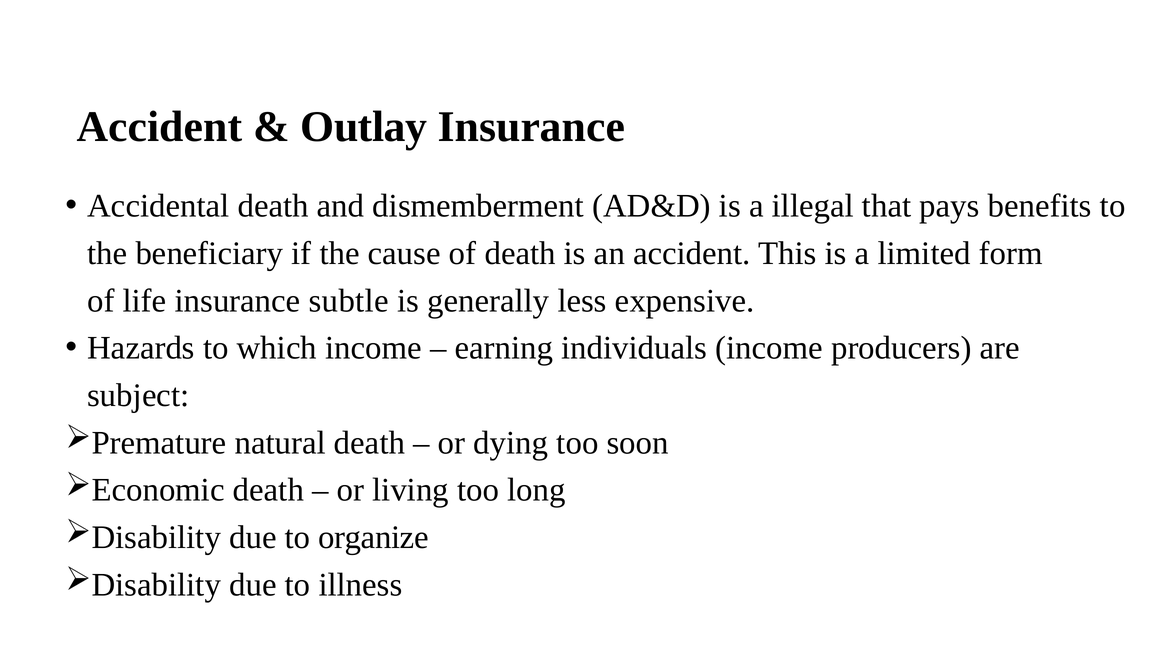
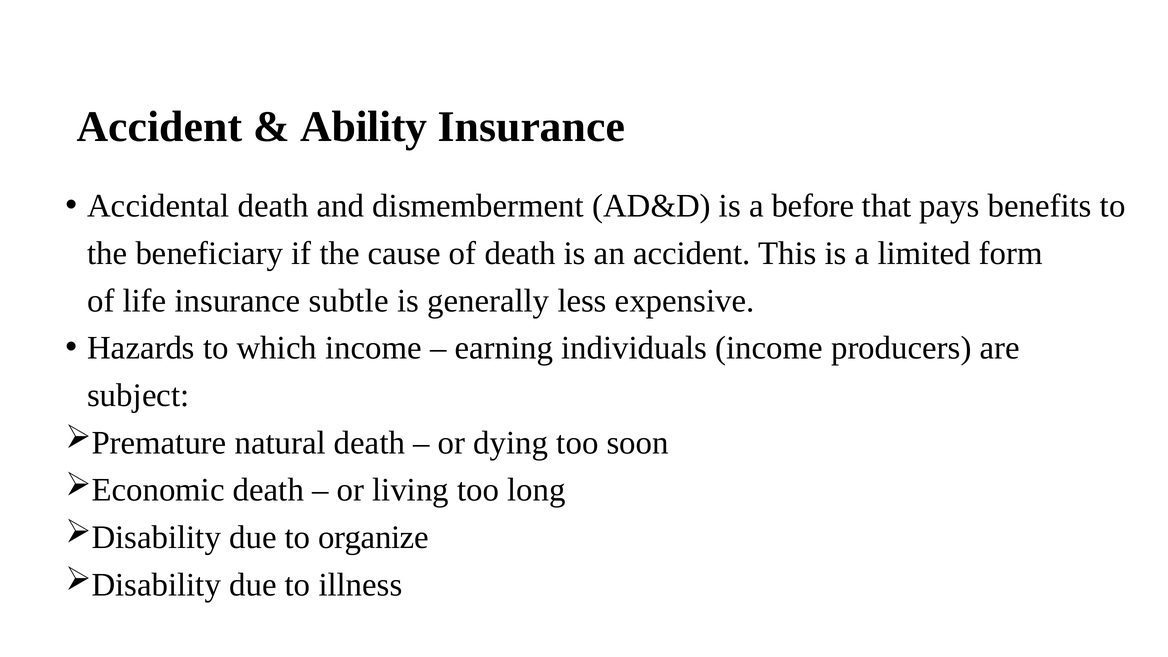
Outlay: Outlay -> Ability (364, 127)
illegal: illegal -> before (813, 206)
